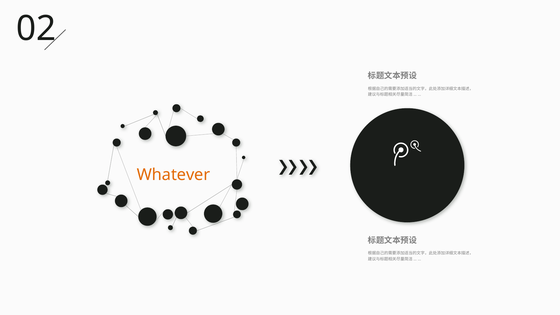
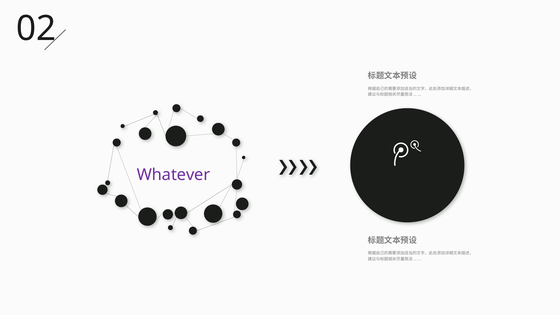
Whatever colour: orange -> purple (173, 175)
